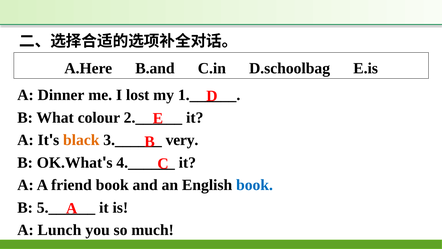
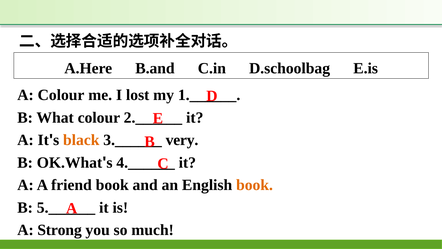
A Dinner: Dinner -> Colour (61, 95)
book colour: blue -> orange (255, 185)
Lunch: Lunch -> Strong (60, 230)
